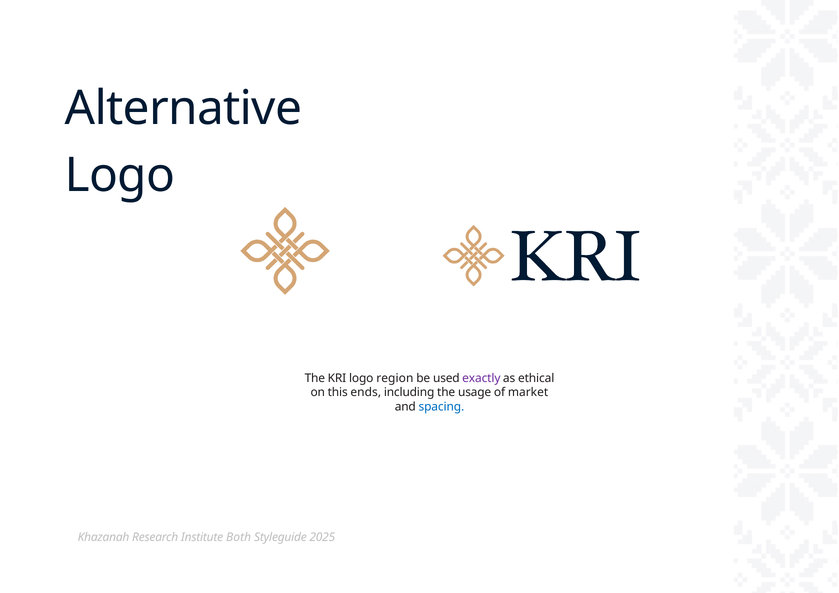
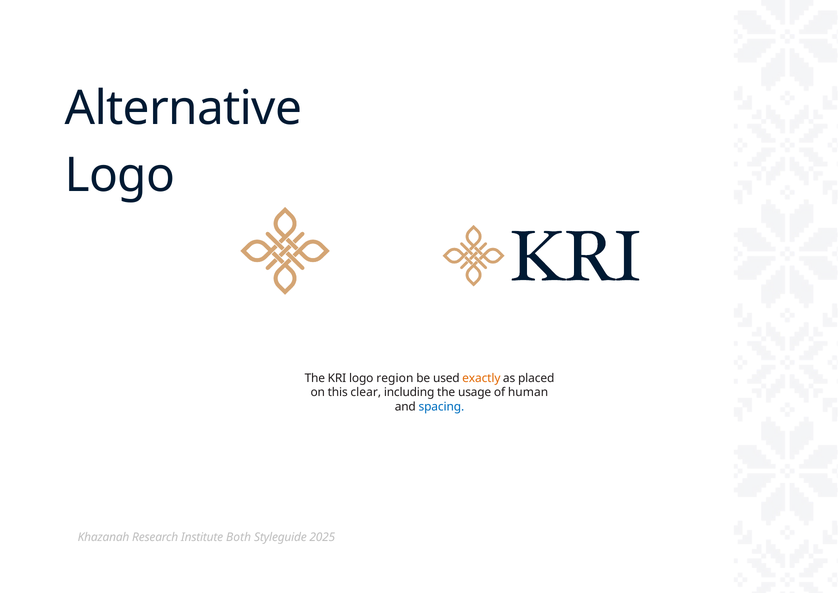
exactly colour: purple -> orange (481, 378)
ethical: ethical -> placed (536, 378)
ends: ends -> clear (366, 392)
market: market -> human (528, 392)
